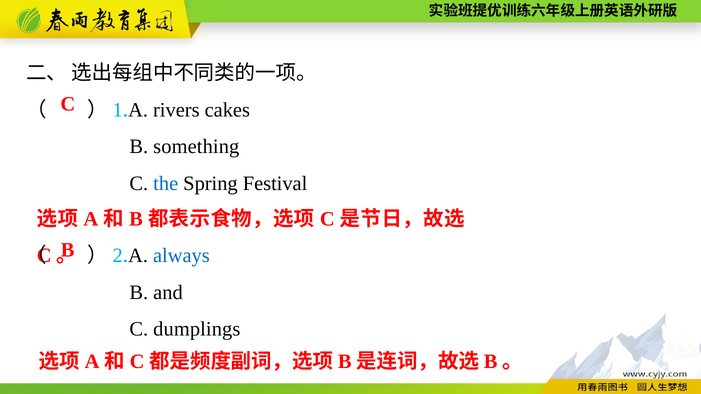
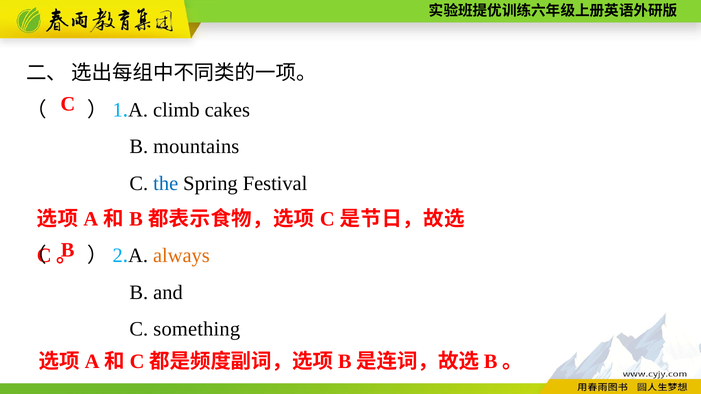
rivers: rivers -> climb (176, 110)
something: something -> mountains (196, 147)
always colour: blue -> orange (181, 256)
dumplings: dumplings -> something (197, 329)
